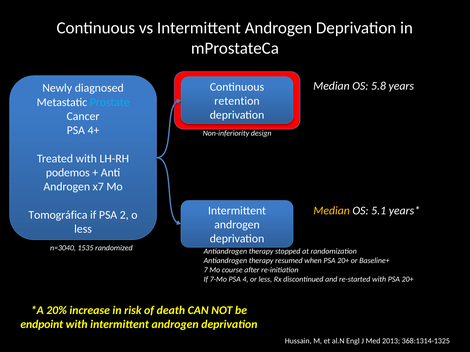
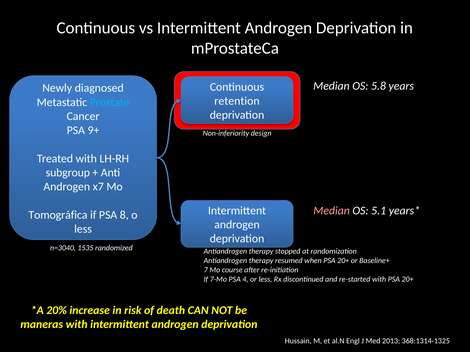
4+: 4+ -> 9+ (94, 131)
podemos: podemos -> subgroup (68, 173)
Median colour: yellow -> pink (332, 211)
2: 2 -> 8 (124, 215)
endpoint: endpoint -> maneras (42, 325)
